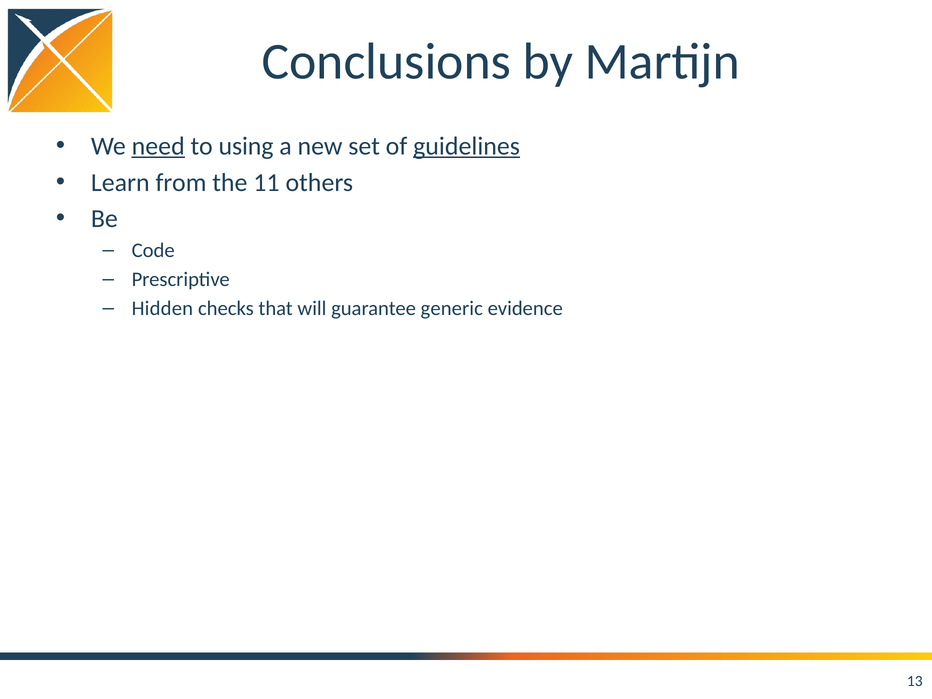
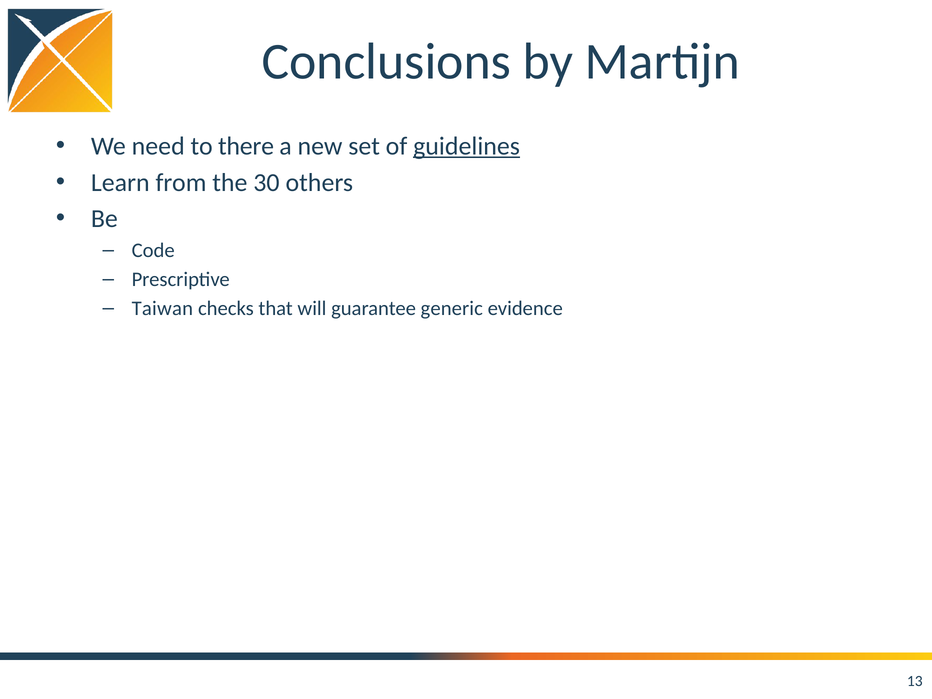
need underline: present -> none (158, 146)
using: using -> there (246, 146)
11: 11 -> 30 (266, 183)
Hidden: Hidden -> Taiwan (162, 309)
